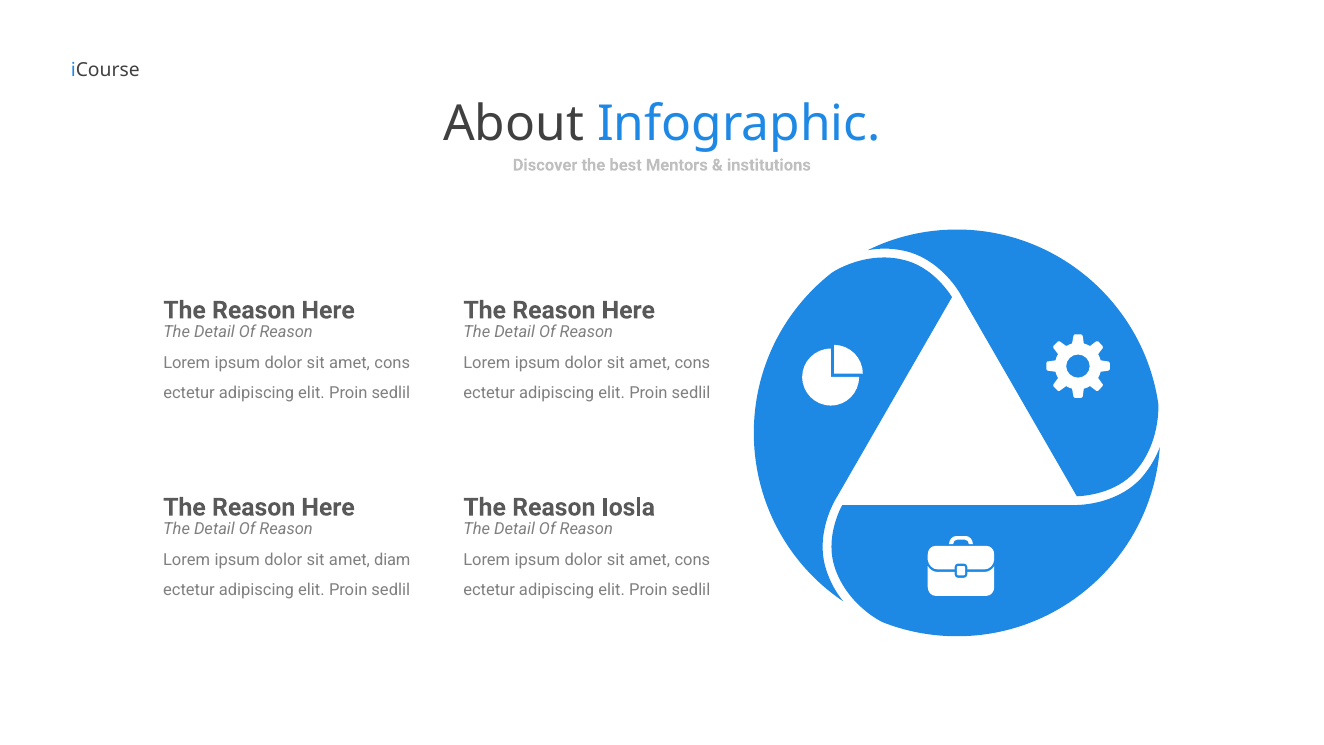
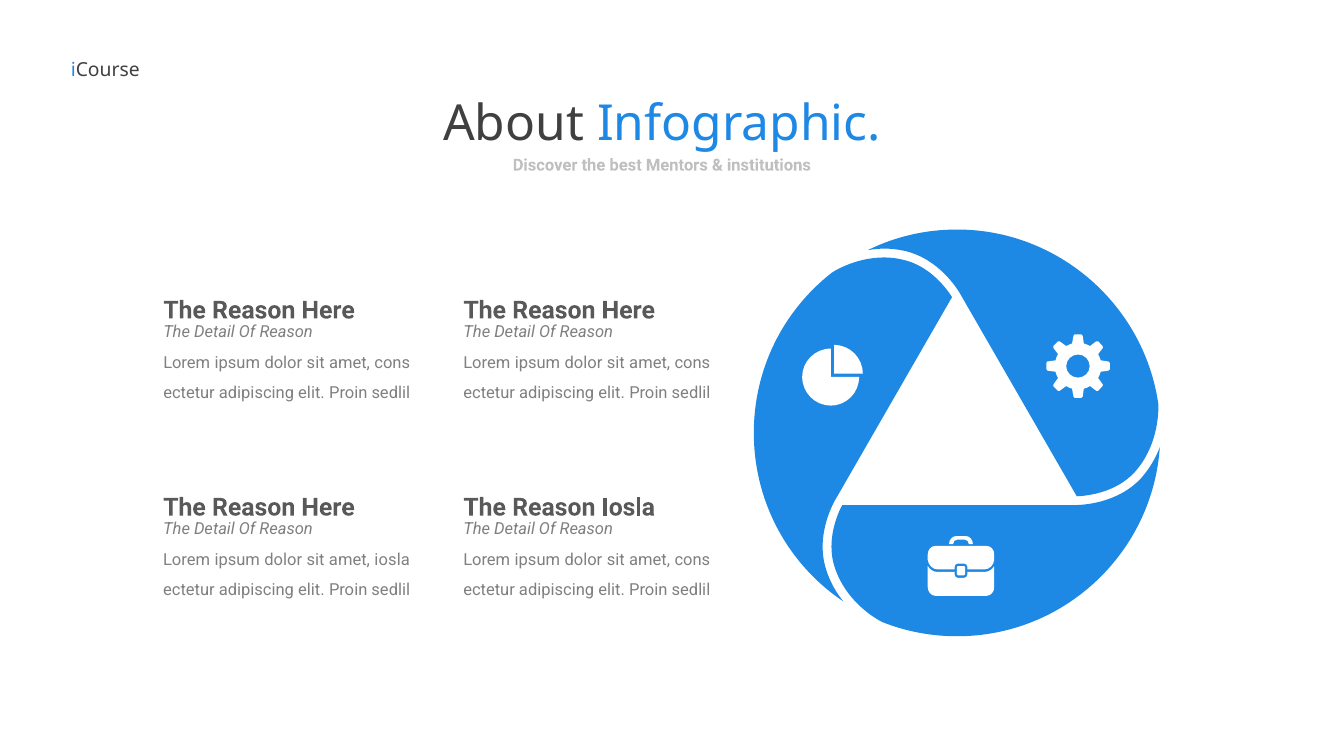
amet diam: diam -> iosla (392, 560)
